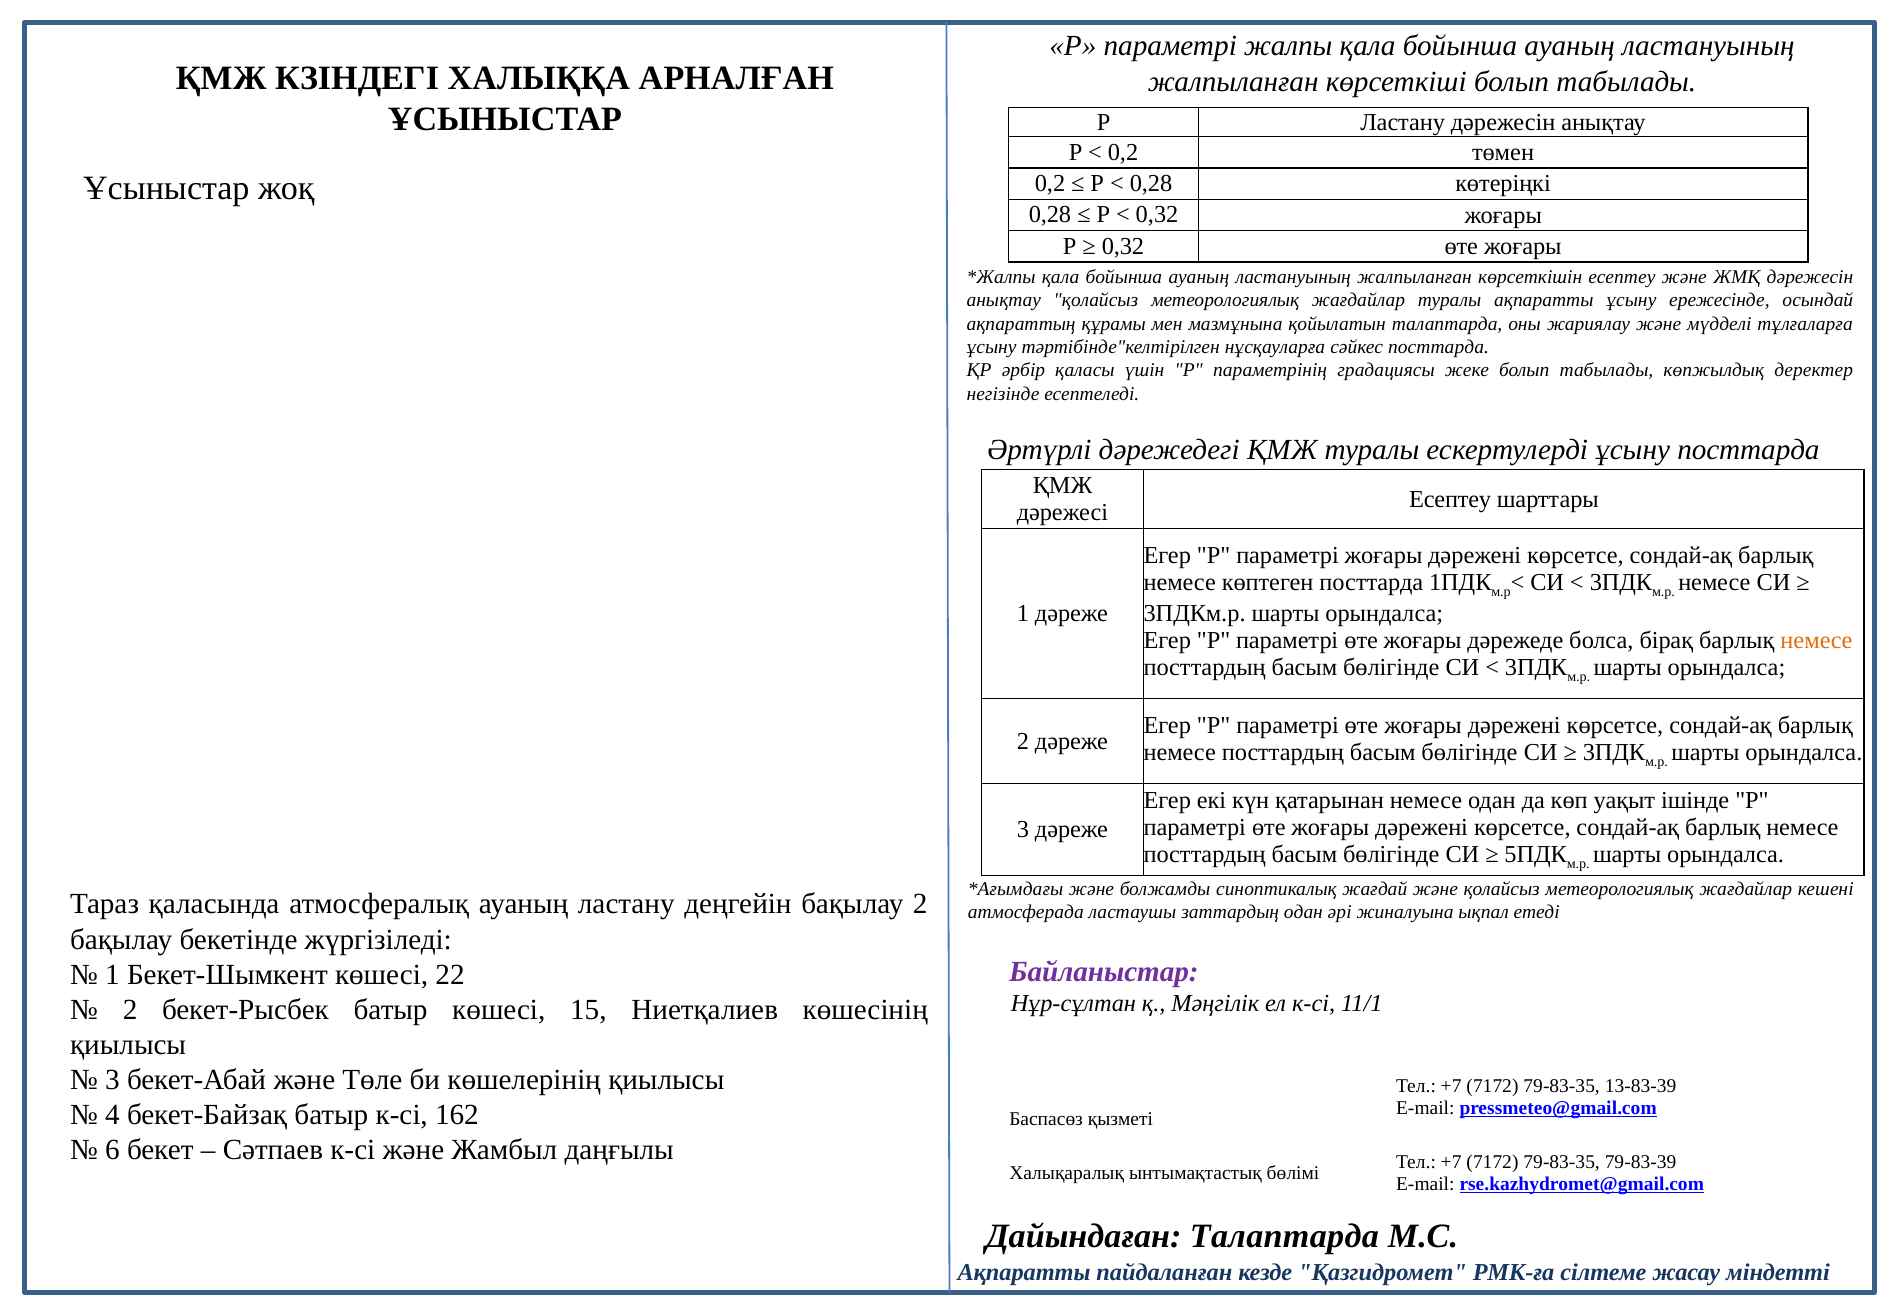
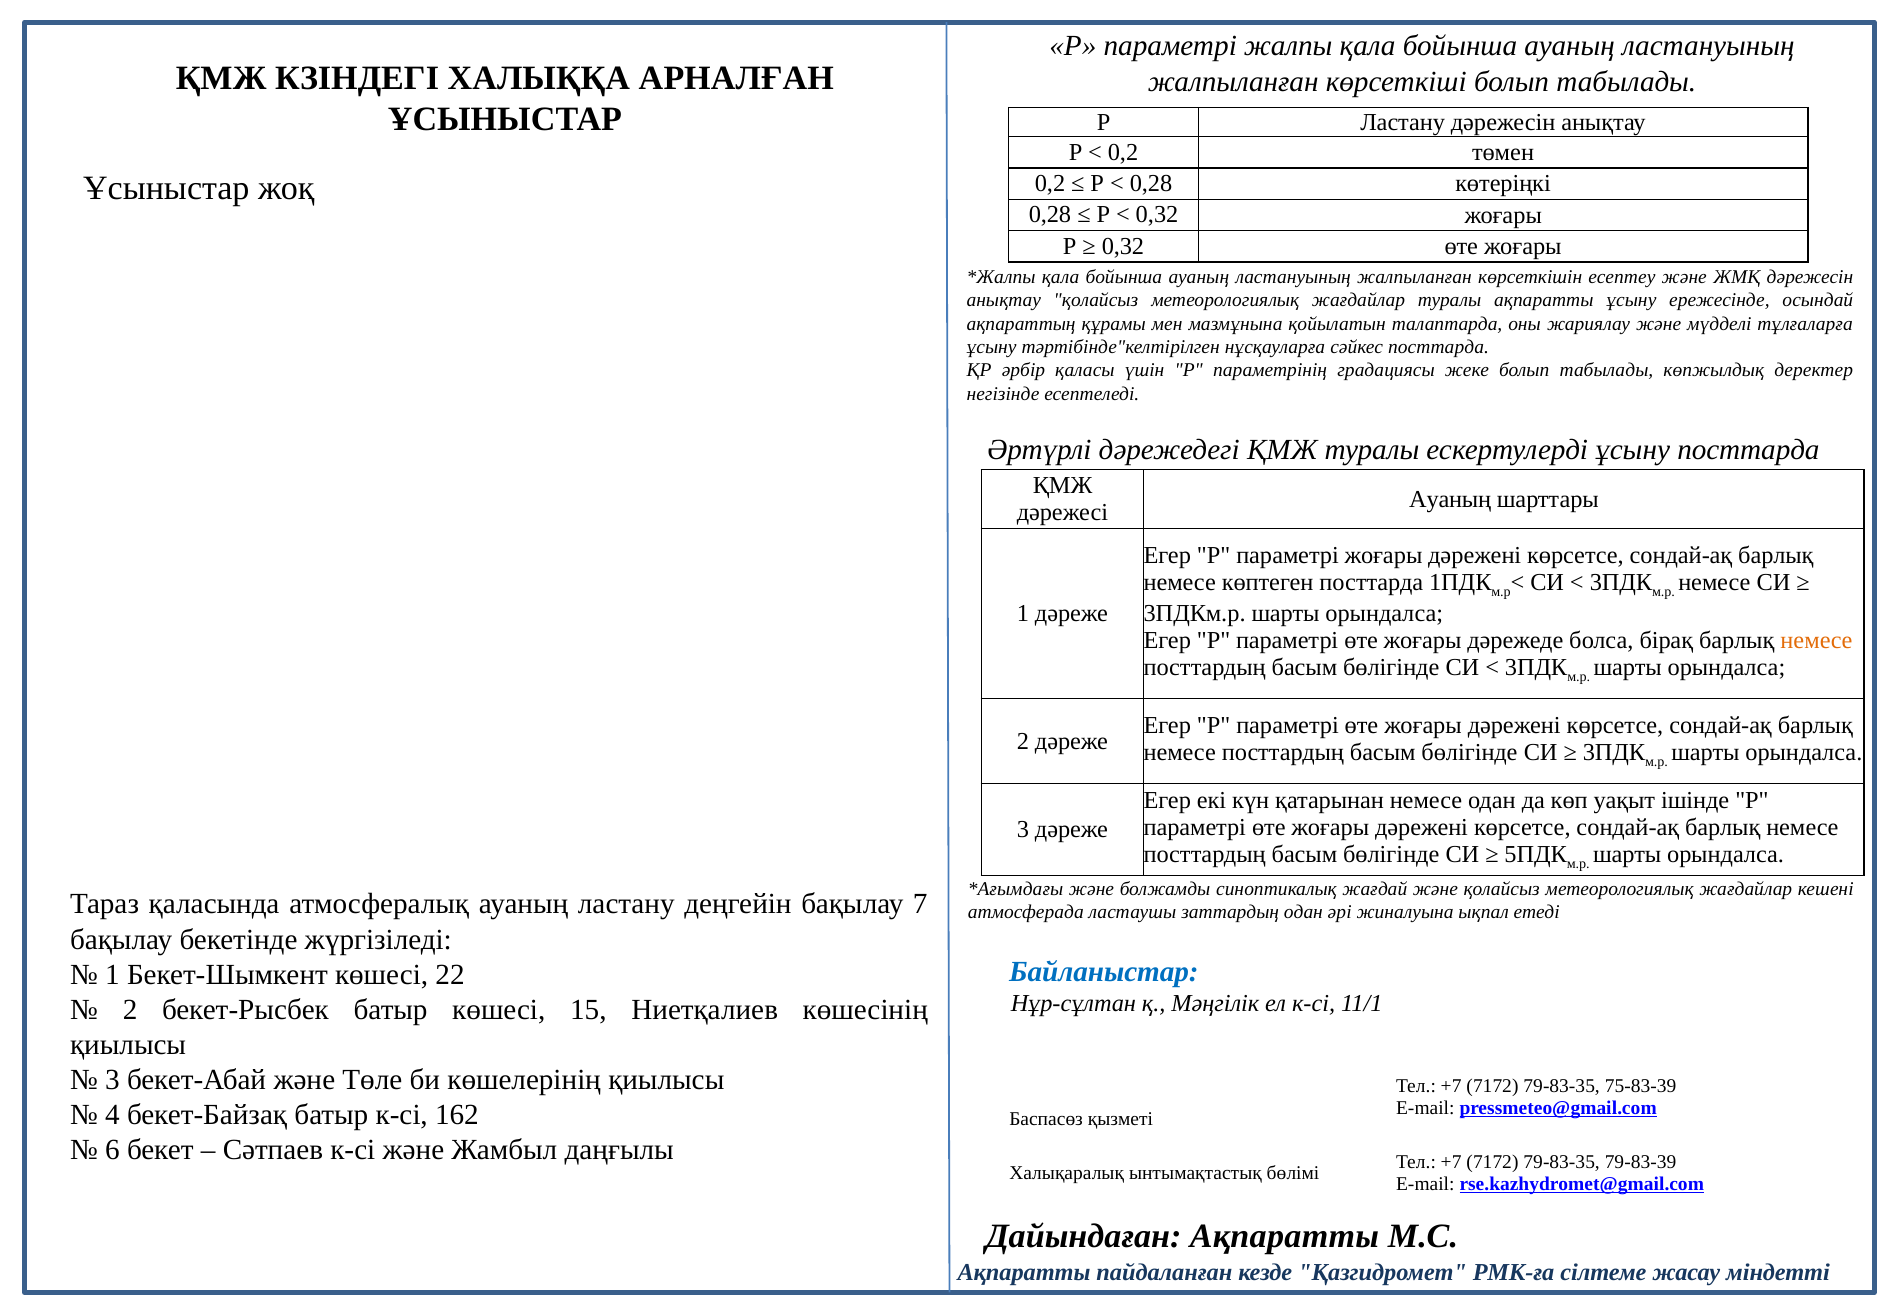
Есептеу: Есептеу -> Ауаның (1450, 499)
бақылау 2: 2 -> 7 (920, 904)
Байланыстар colour: purple -> blue (1104, 971)
13-83-39: 13-83-39 -> 75-83-39 (1641, 1086)
Дайындаған Талаптарда: Талаптарда -> Ақпаратты (1284, 1236)
